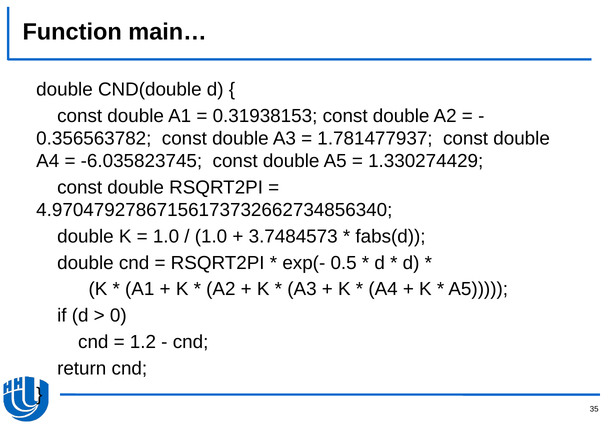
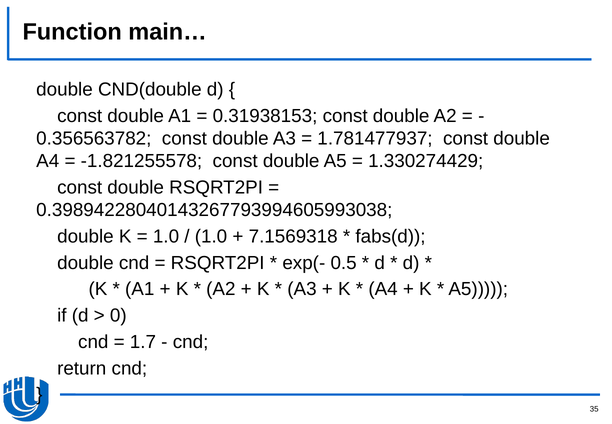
-6.035823745: -6.035823745 -> -1.821255578 (141, 161)
4.97047927867156173732662734856340: 4.97047927867156173732662734856340 -> 0.39894228040143267793994605993038 (214, 210)
3.7484573: 3.7484573 -> 7.1569318 (293, 236)
1.2: 1.2 -> 1.7 (143, 342)
